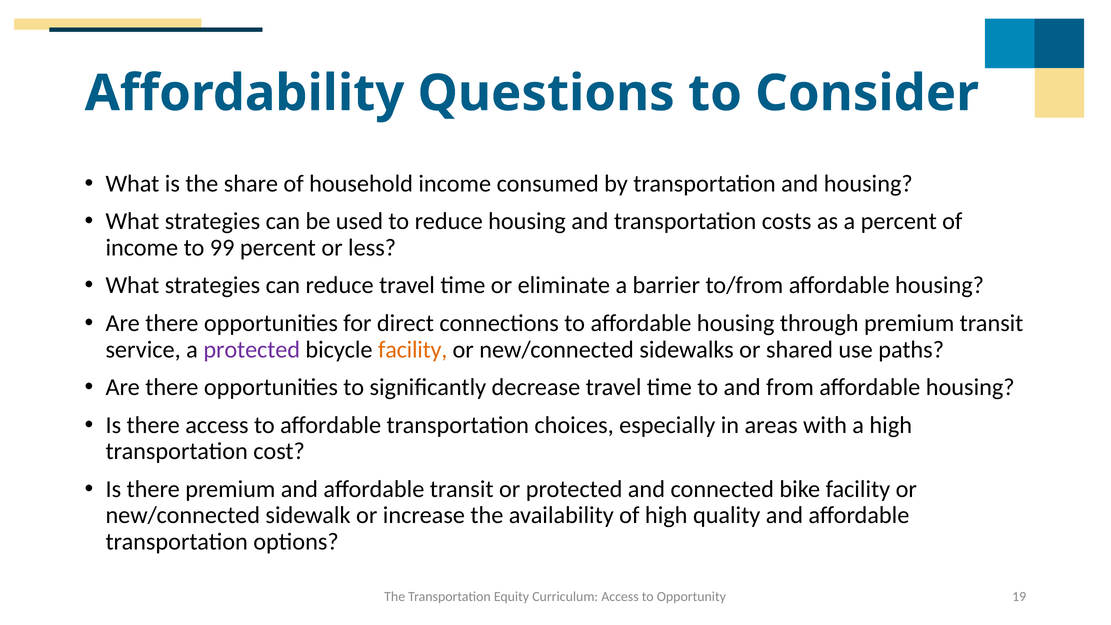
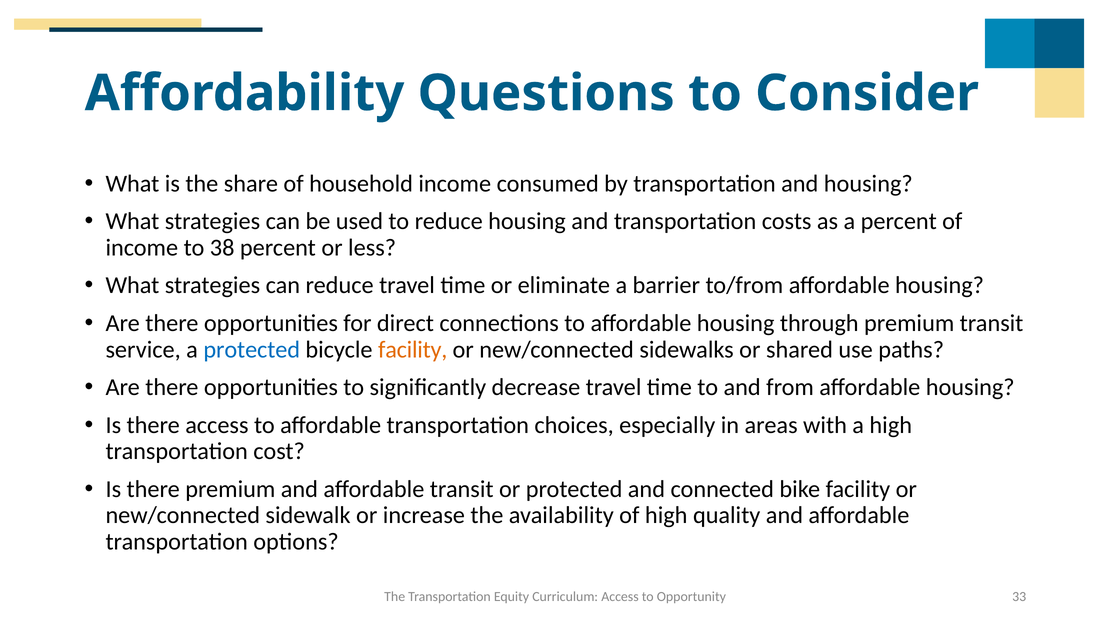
99: 99 -> 38 (222, 248)
protected colour: purple -> blue (252, 349)
19: 19 -> 33 (1019, 597)
